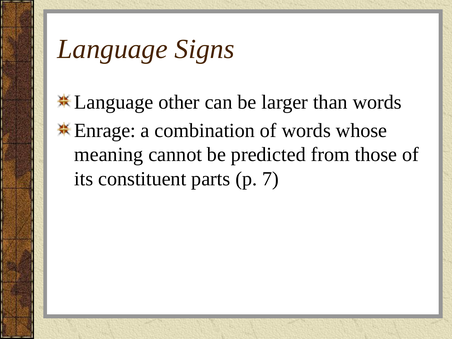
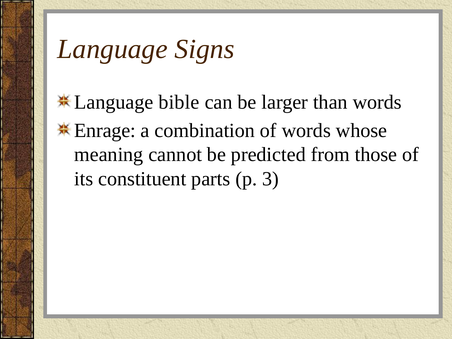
other: other -> bible (179, 102)
7: 7 -> 3 (271, 179)
